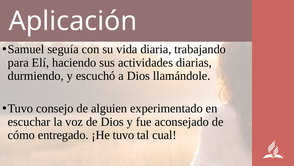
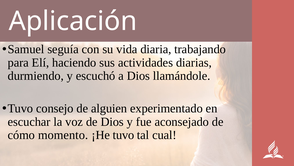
entregado: entregado -> momento (63, 135)
